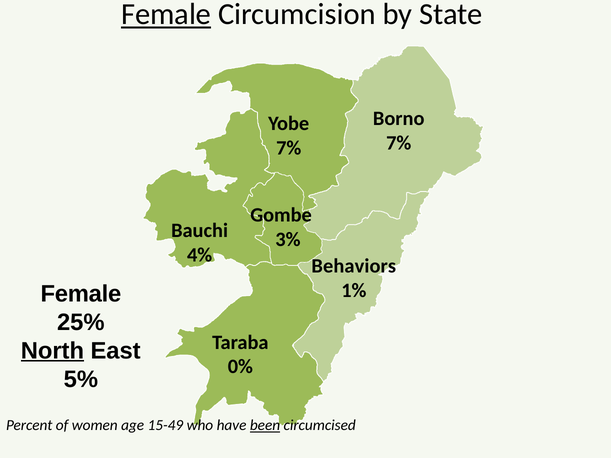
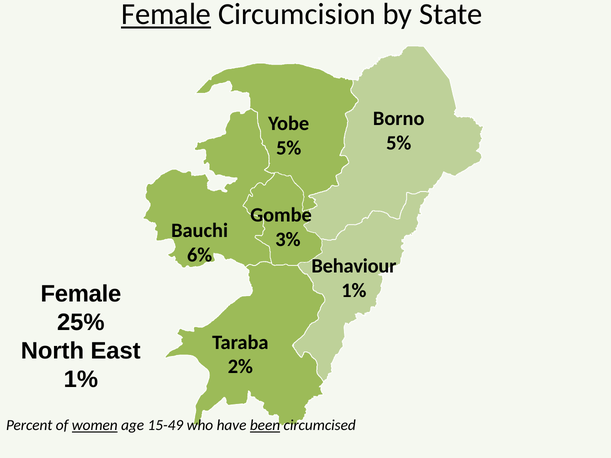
7%: 7% -> 5% (399, 143)
7%: 7% -> 5% (289, 148)
4%: 4% -> 6% (200, 255)
Behaviors: Behaviors -> Behaviour (354, 266)
North underline: present -> none (52, 351)
0%: 0% -> 2% (240, 367)
5%: 5% -> 1% (81, 379)
women underline: none -> present (95, 426)
